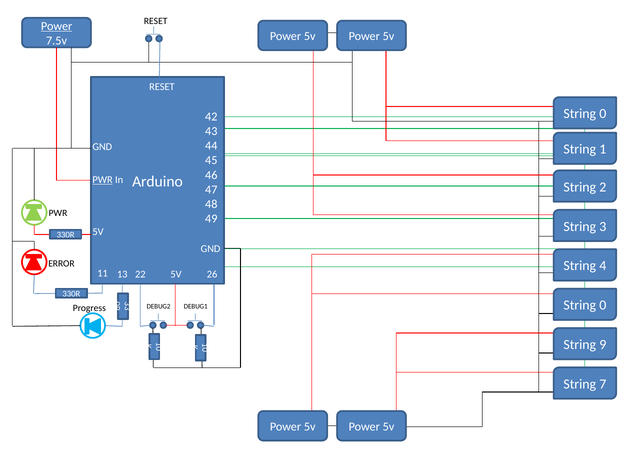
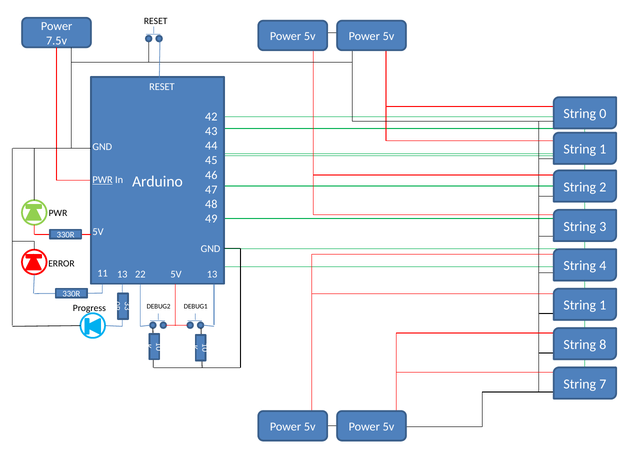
Power underline: present -> none (57, 26)
22 26: 26 -> 13 (212, 274)
0: 0 -> 1 (603, 305)
9: 9 -> 8 (603, 344)
